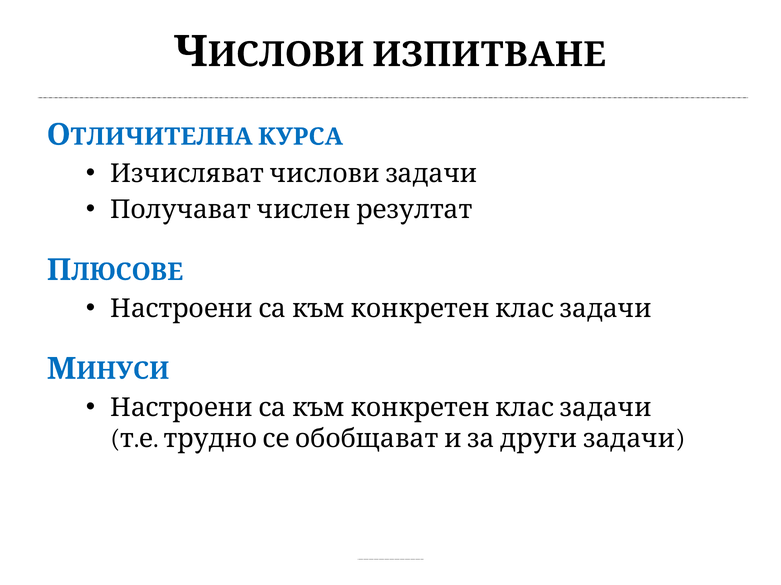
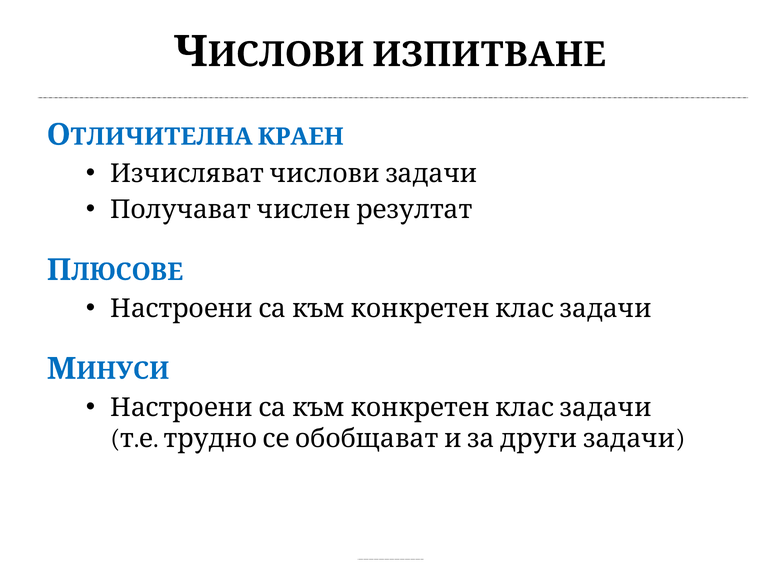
КУРСА: КУРСА -> КРАЕН (301, 137)
